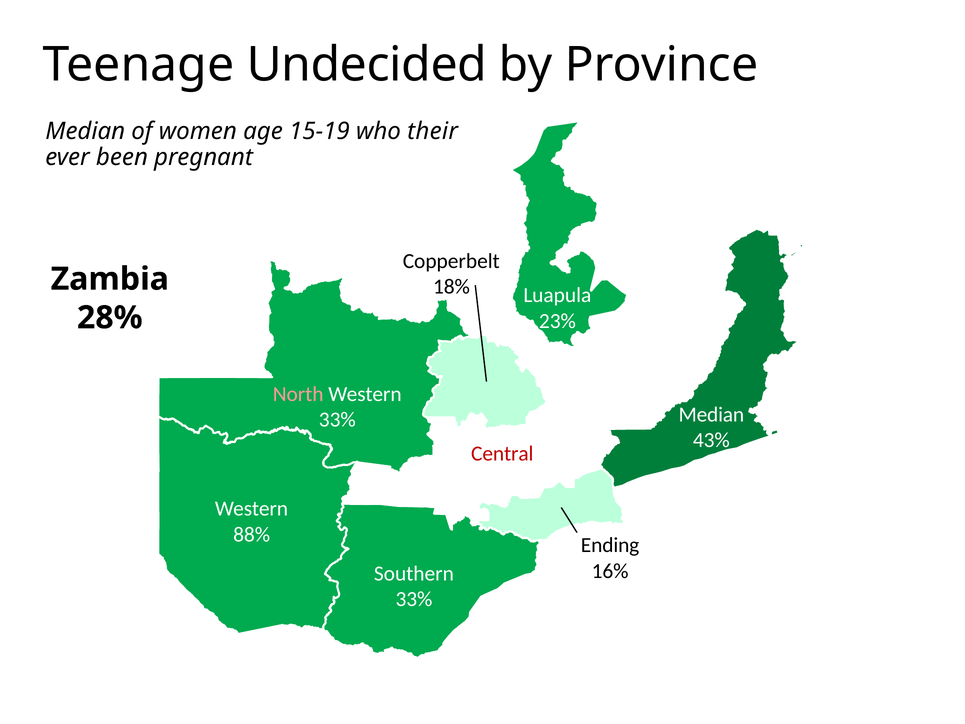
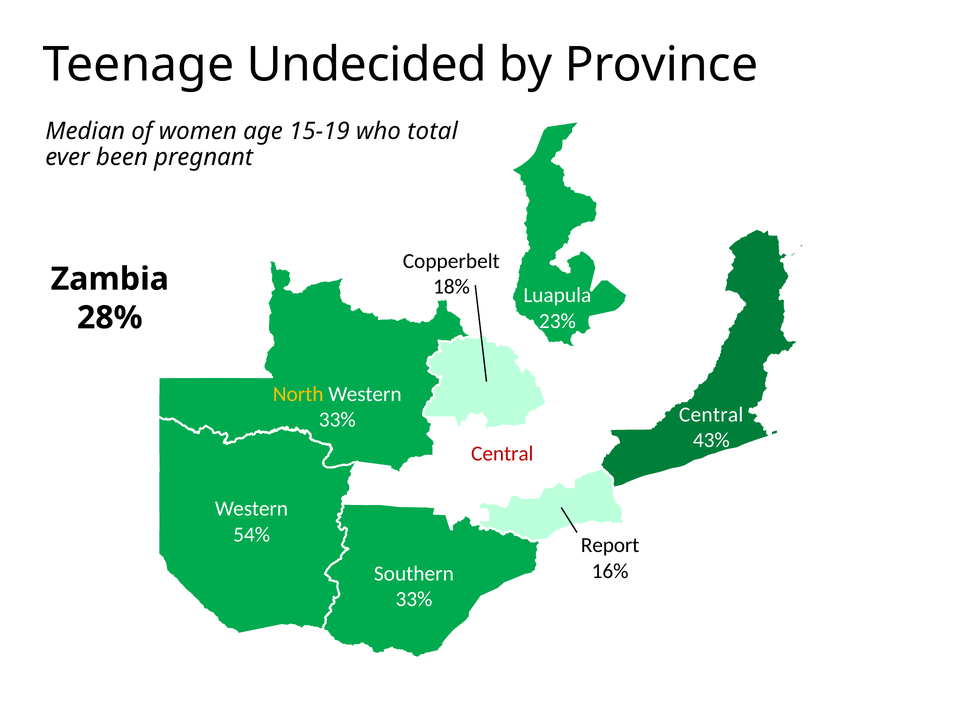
their: their -> total (433, 131)
North colour: pink -> yellow (298, 394)
Median: Median -> Central (711, 414)
88%: 88% -> 54% (252, 534)
Ending: Ending -> Report (610, 545)
